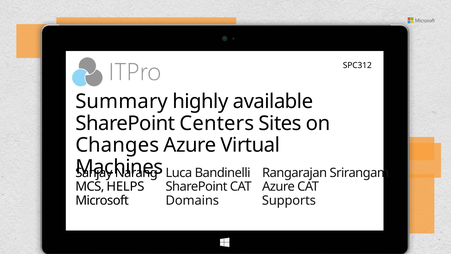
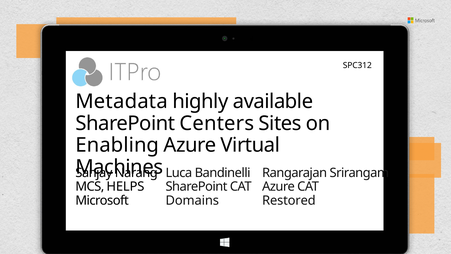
Summary: Summary -> Metadata (122, 101)
Changes: Changes -> Enabling (117, 145)
Supports: Supports -> Restored (289, 200)
